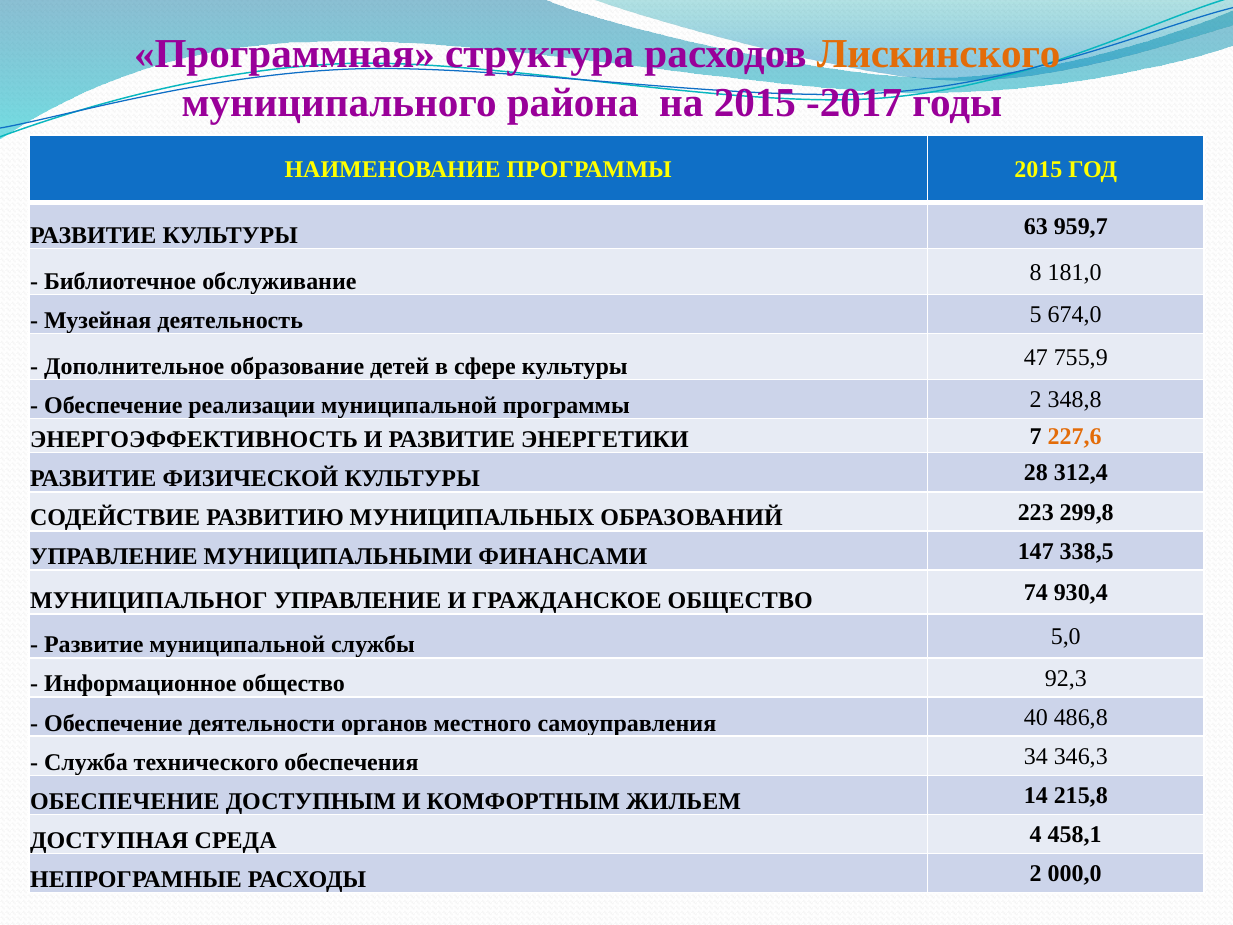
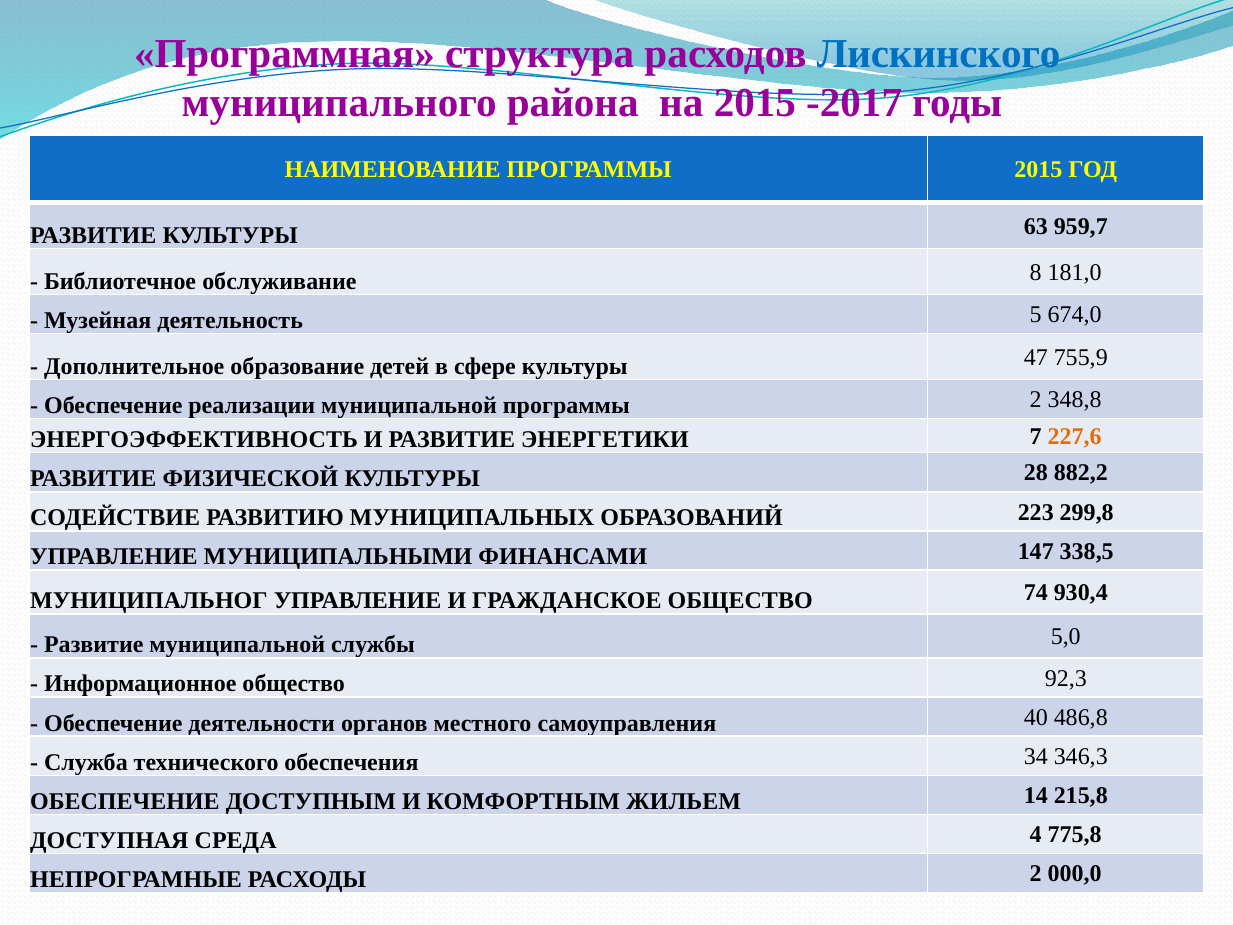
Лискинского colour: orange -> blue (939, 54)
312,4: 312,4 -> 882,2 (1081, 473)
458,1: 458,1 -> 775,8 (1075, 835)
